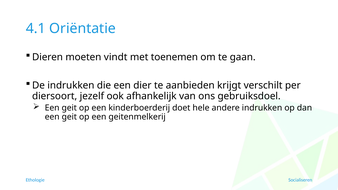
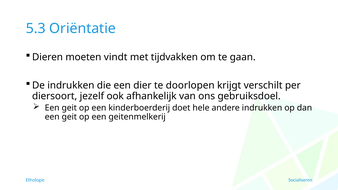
4.1: 4.1 -> 5.3 (36, 28)
toenemen: toenemen -> tijdvakken (174, 57)
aanbieden: aanbieden -> doorlopen (190, 85)
